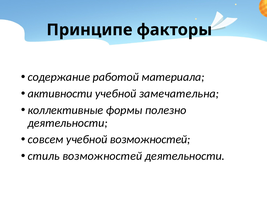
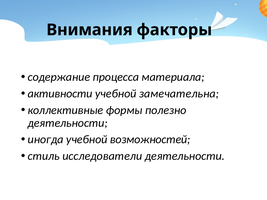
Принципе: Принципе -> Внимания (90, 30)
работой: работой -> процесса (116, 77)
совсем: совсем -> иногда (46, 140)
стиль возможностей: возможностей -> исследователи (102, 156)
